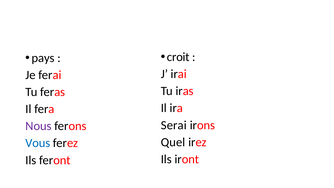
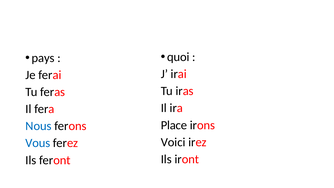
croit: croit -> quoi (178, 57)
Serai: Serai -> Place (174, 125)
Nous colour: purple -> blue (39, 126)
Quel: Quel -> Voici (173, 142)
